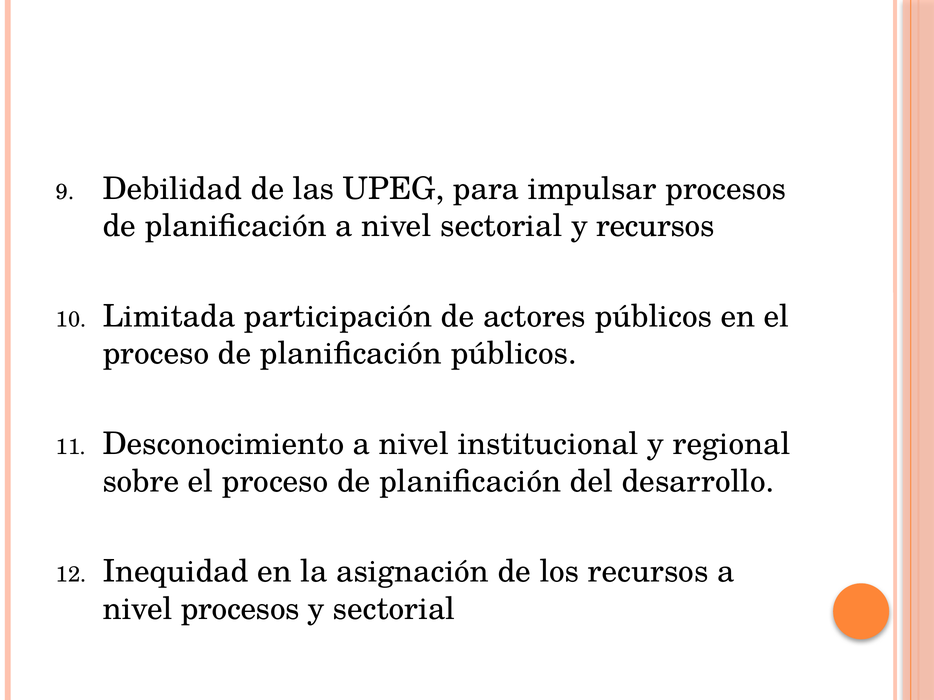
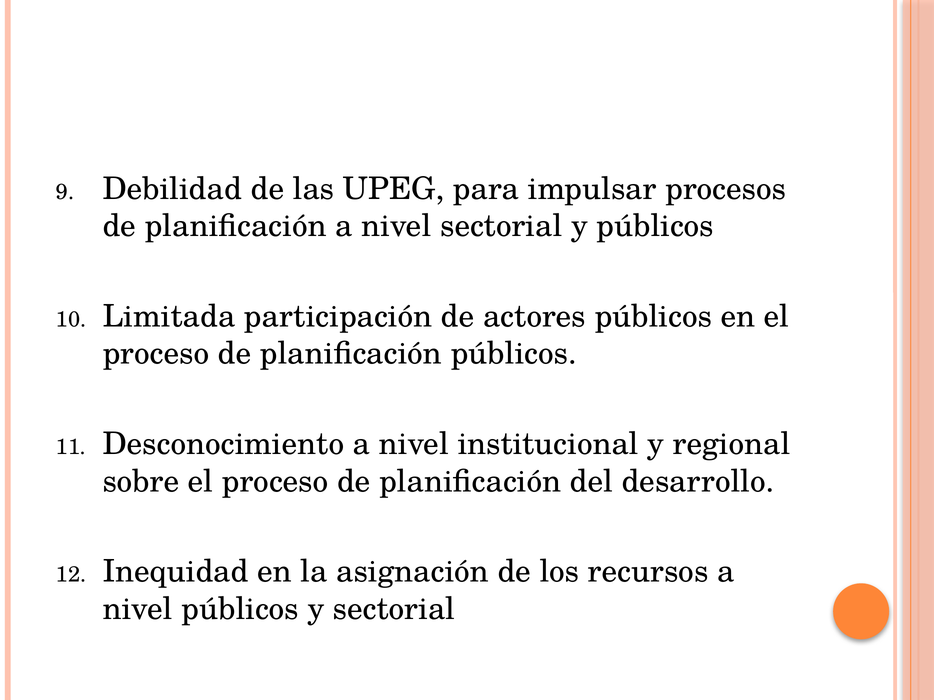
y recursos: recursos -> públicos (655, 226)
nivel procesos: procesos -> públicos (240, 609)
